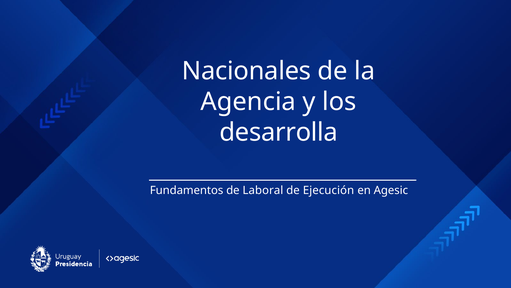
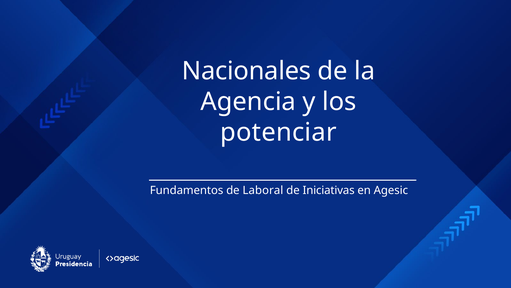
desarrolla: desarrolla -> potenciar (278, 132)
Ejecución: Ejecución -> Iniciativas (329, 190)
